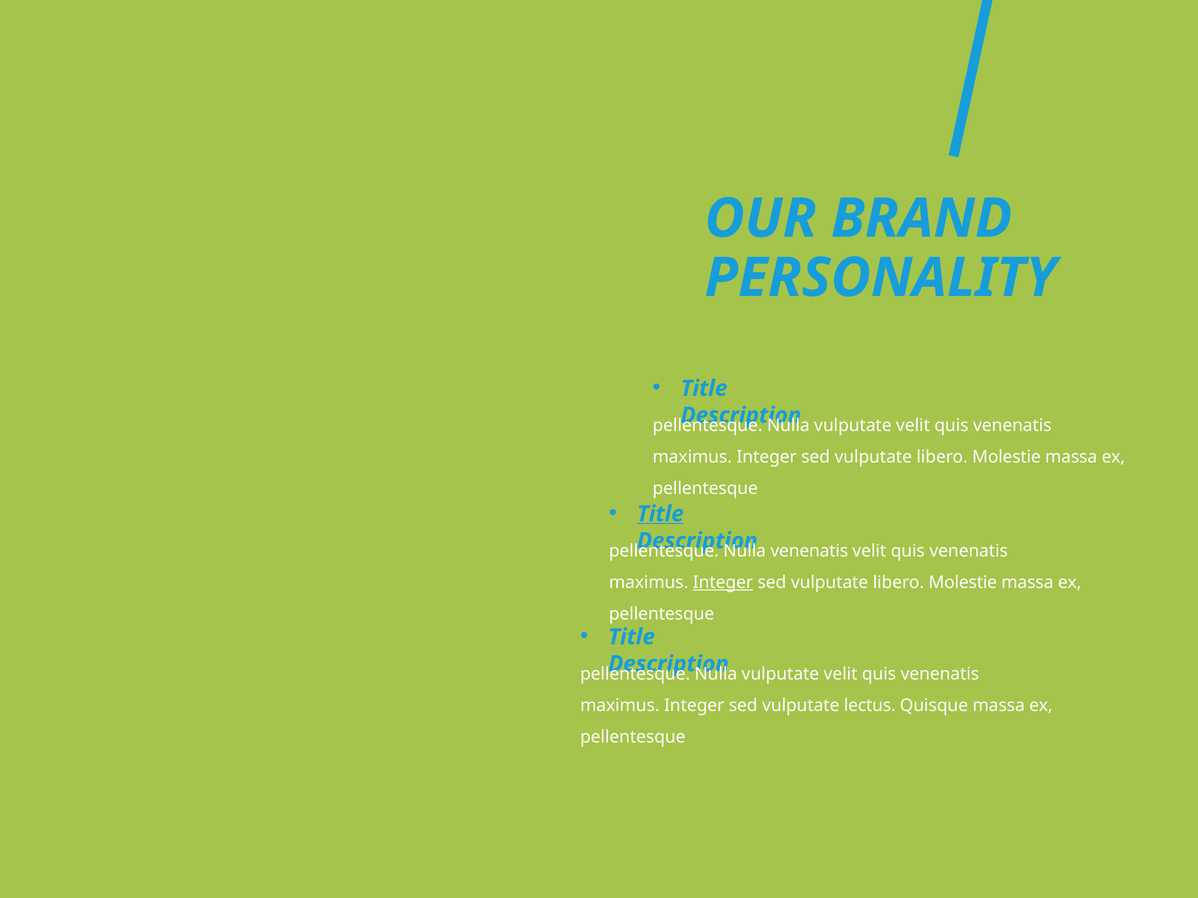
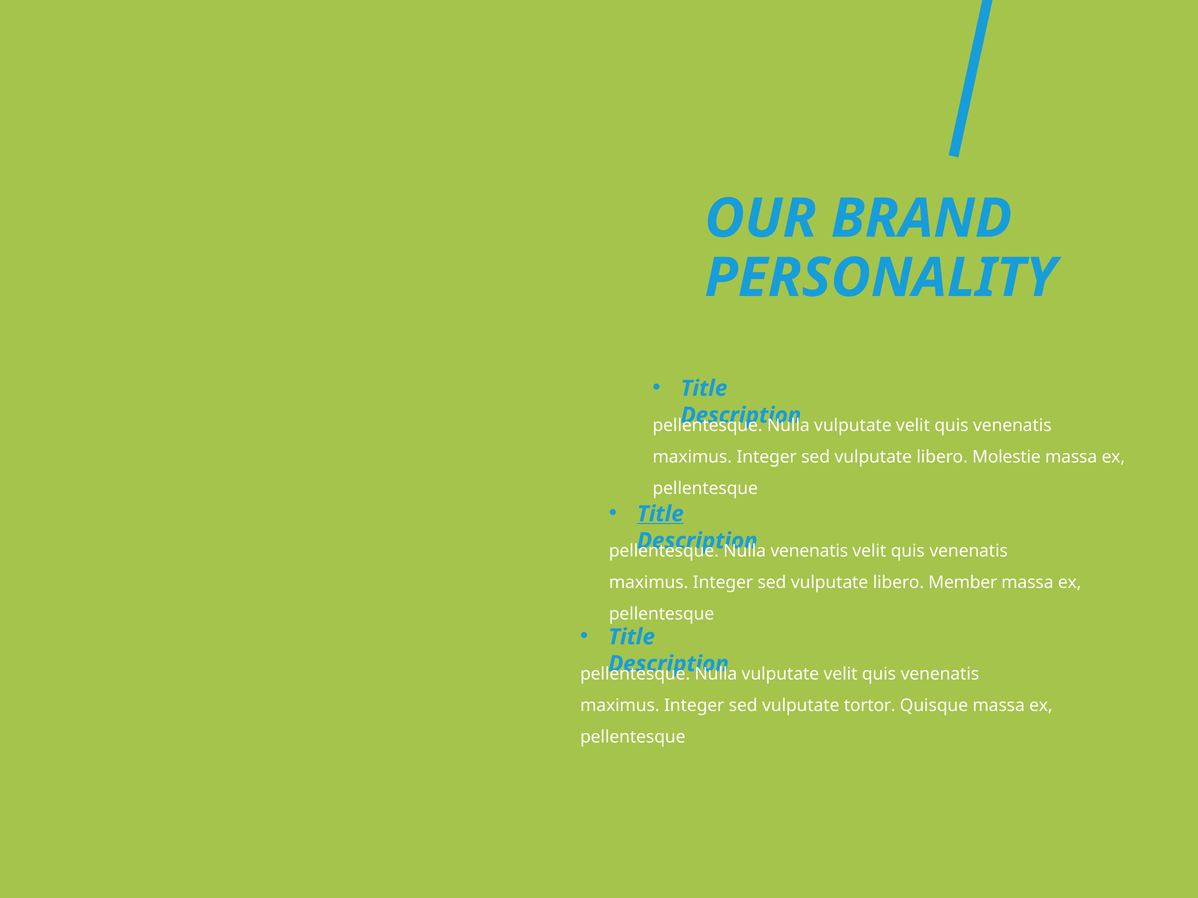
Integer underline: present -> none (723, 583)
Molestie: Molestie -> Member (963, 583)
lectus: lectus -> tortor (870, 706)
